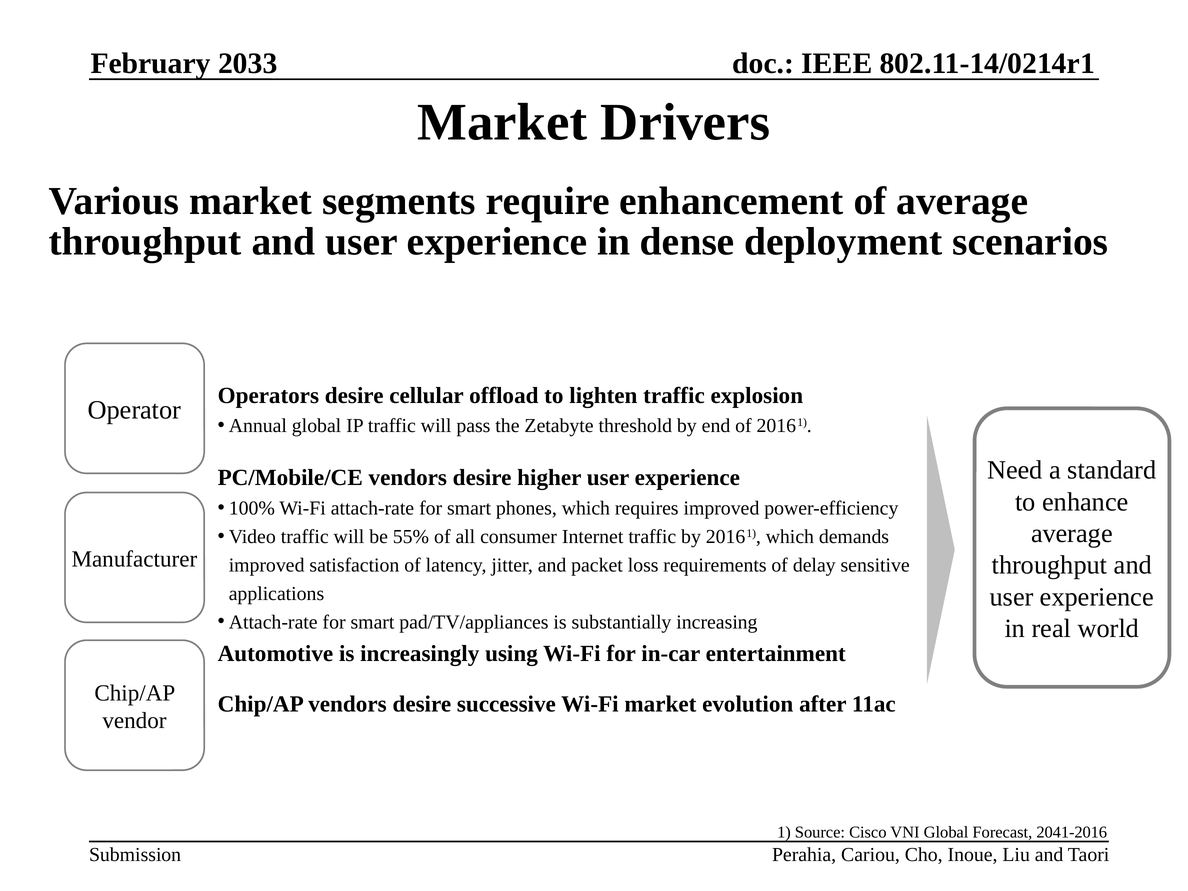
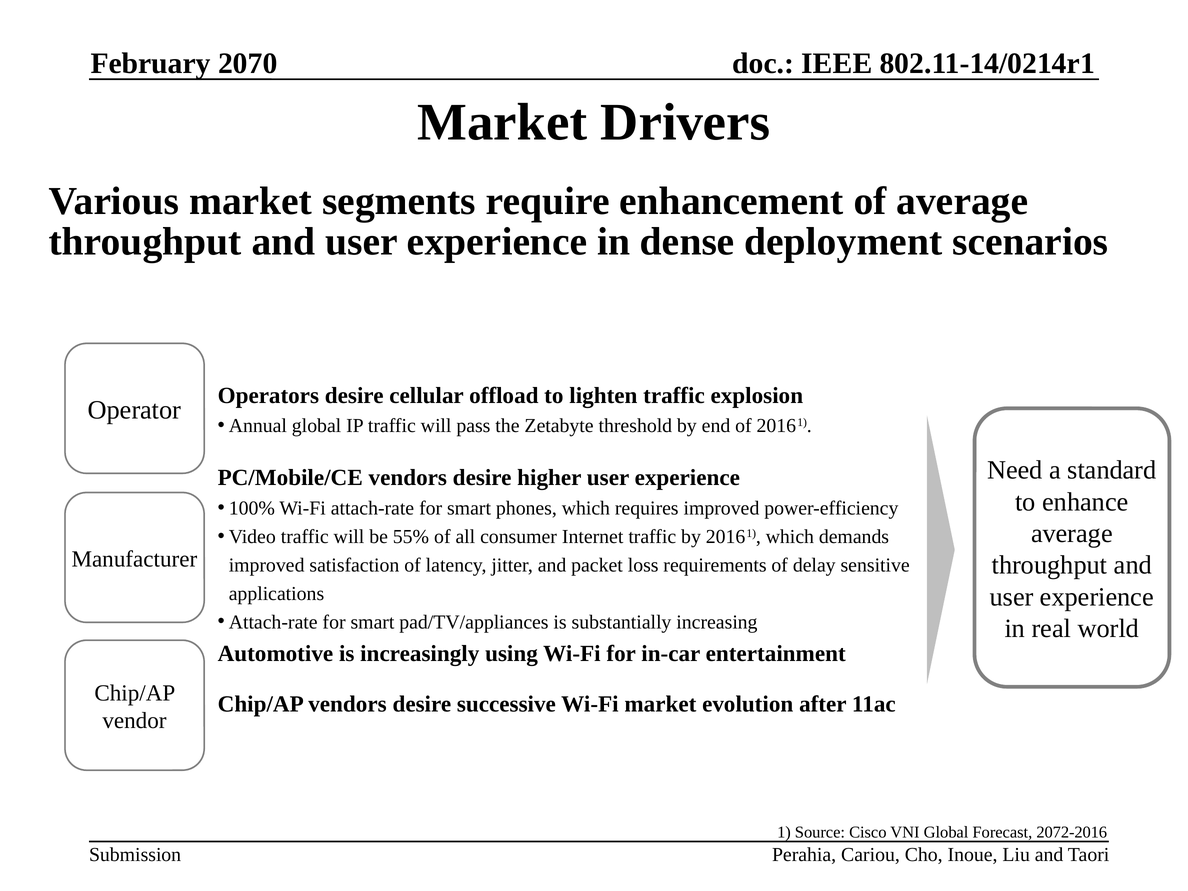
2033: 2033 -> 2070 (248, 63)
2041-2016: 2041-2016 -> 2072-2016 (1072, 832)
